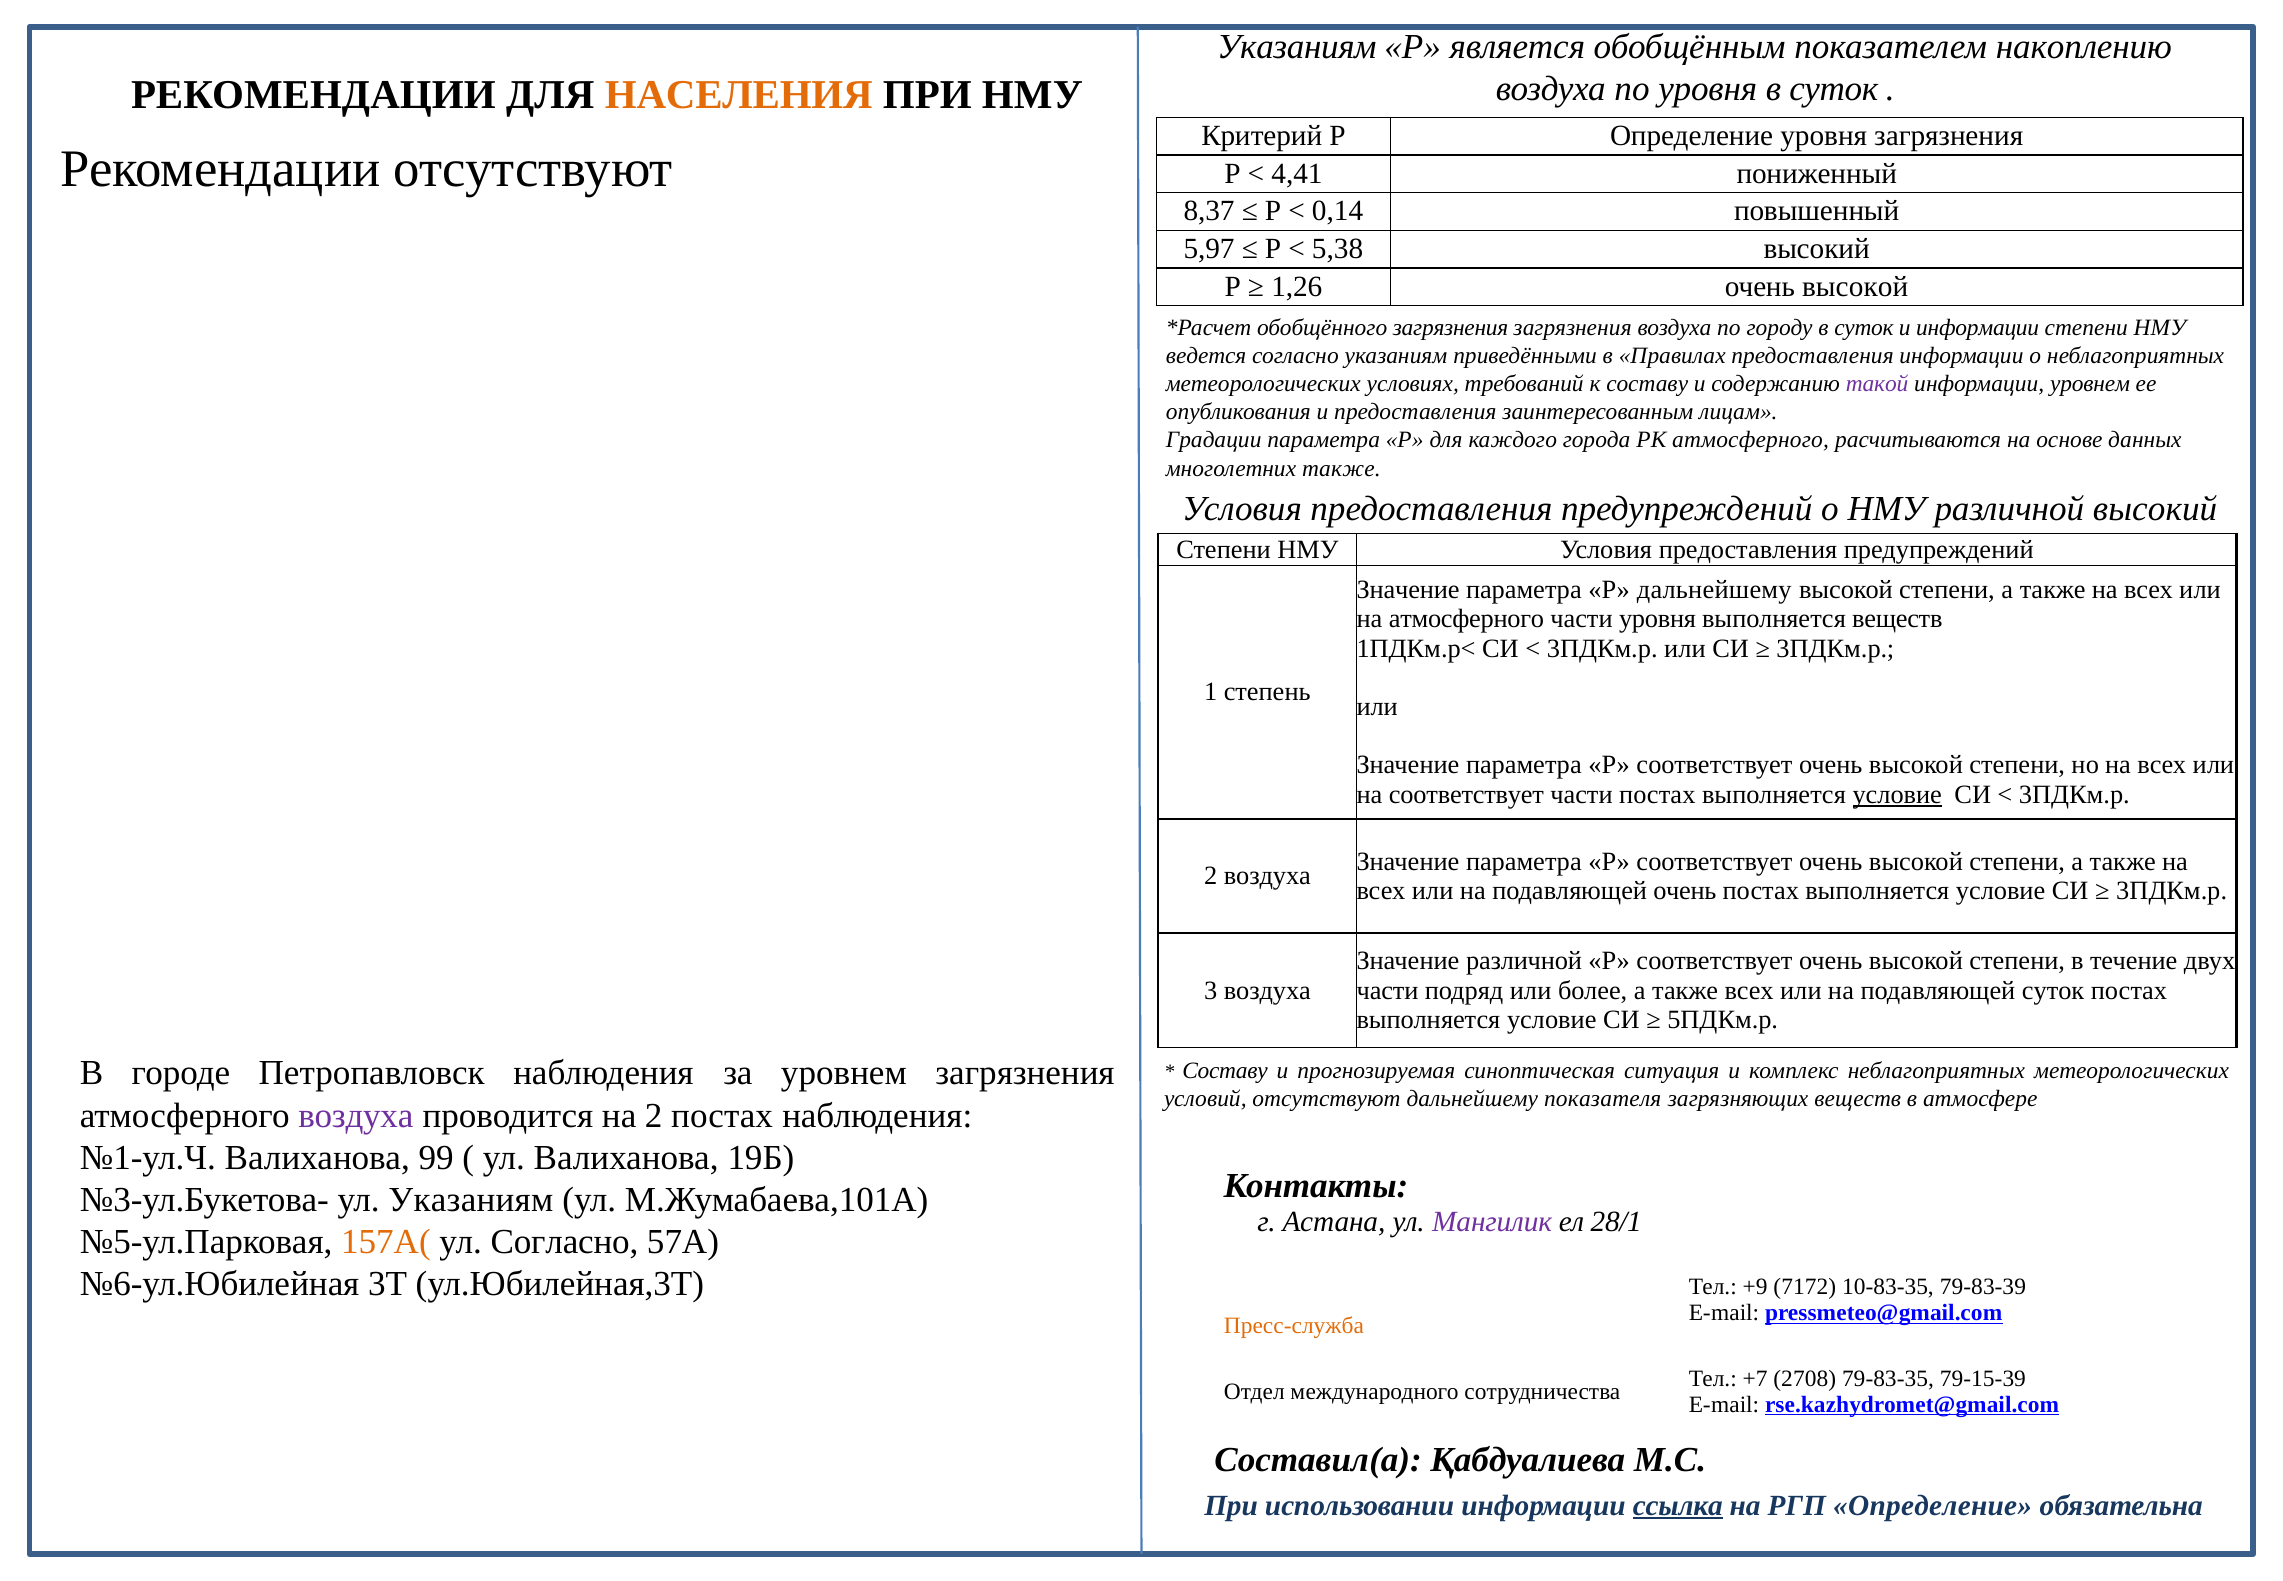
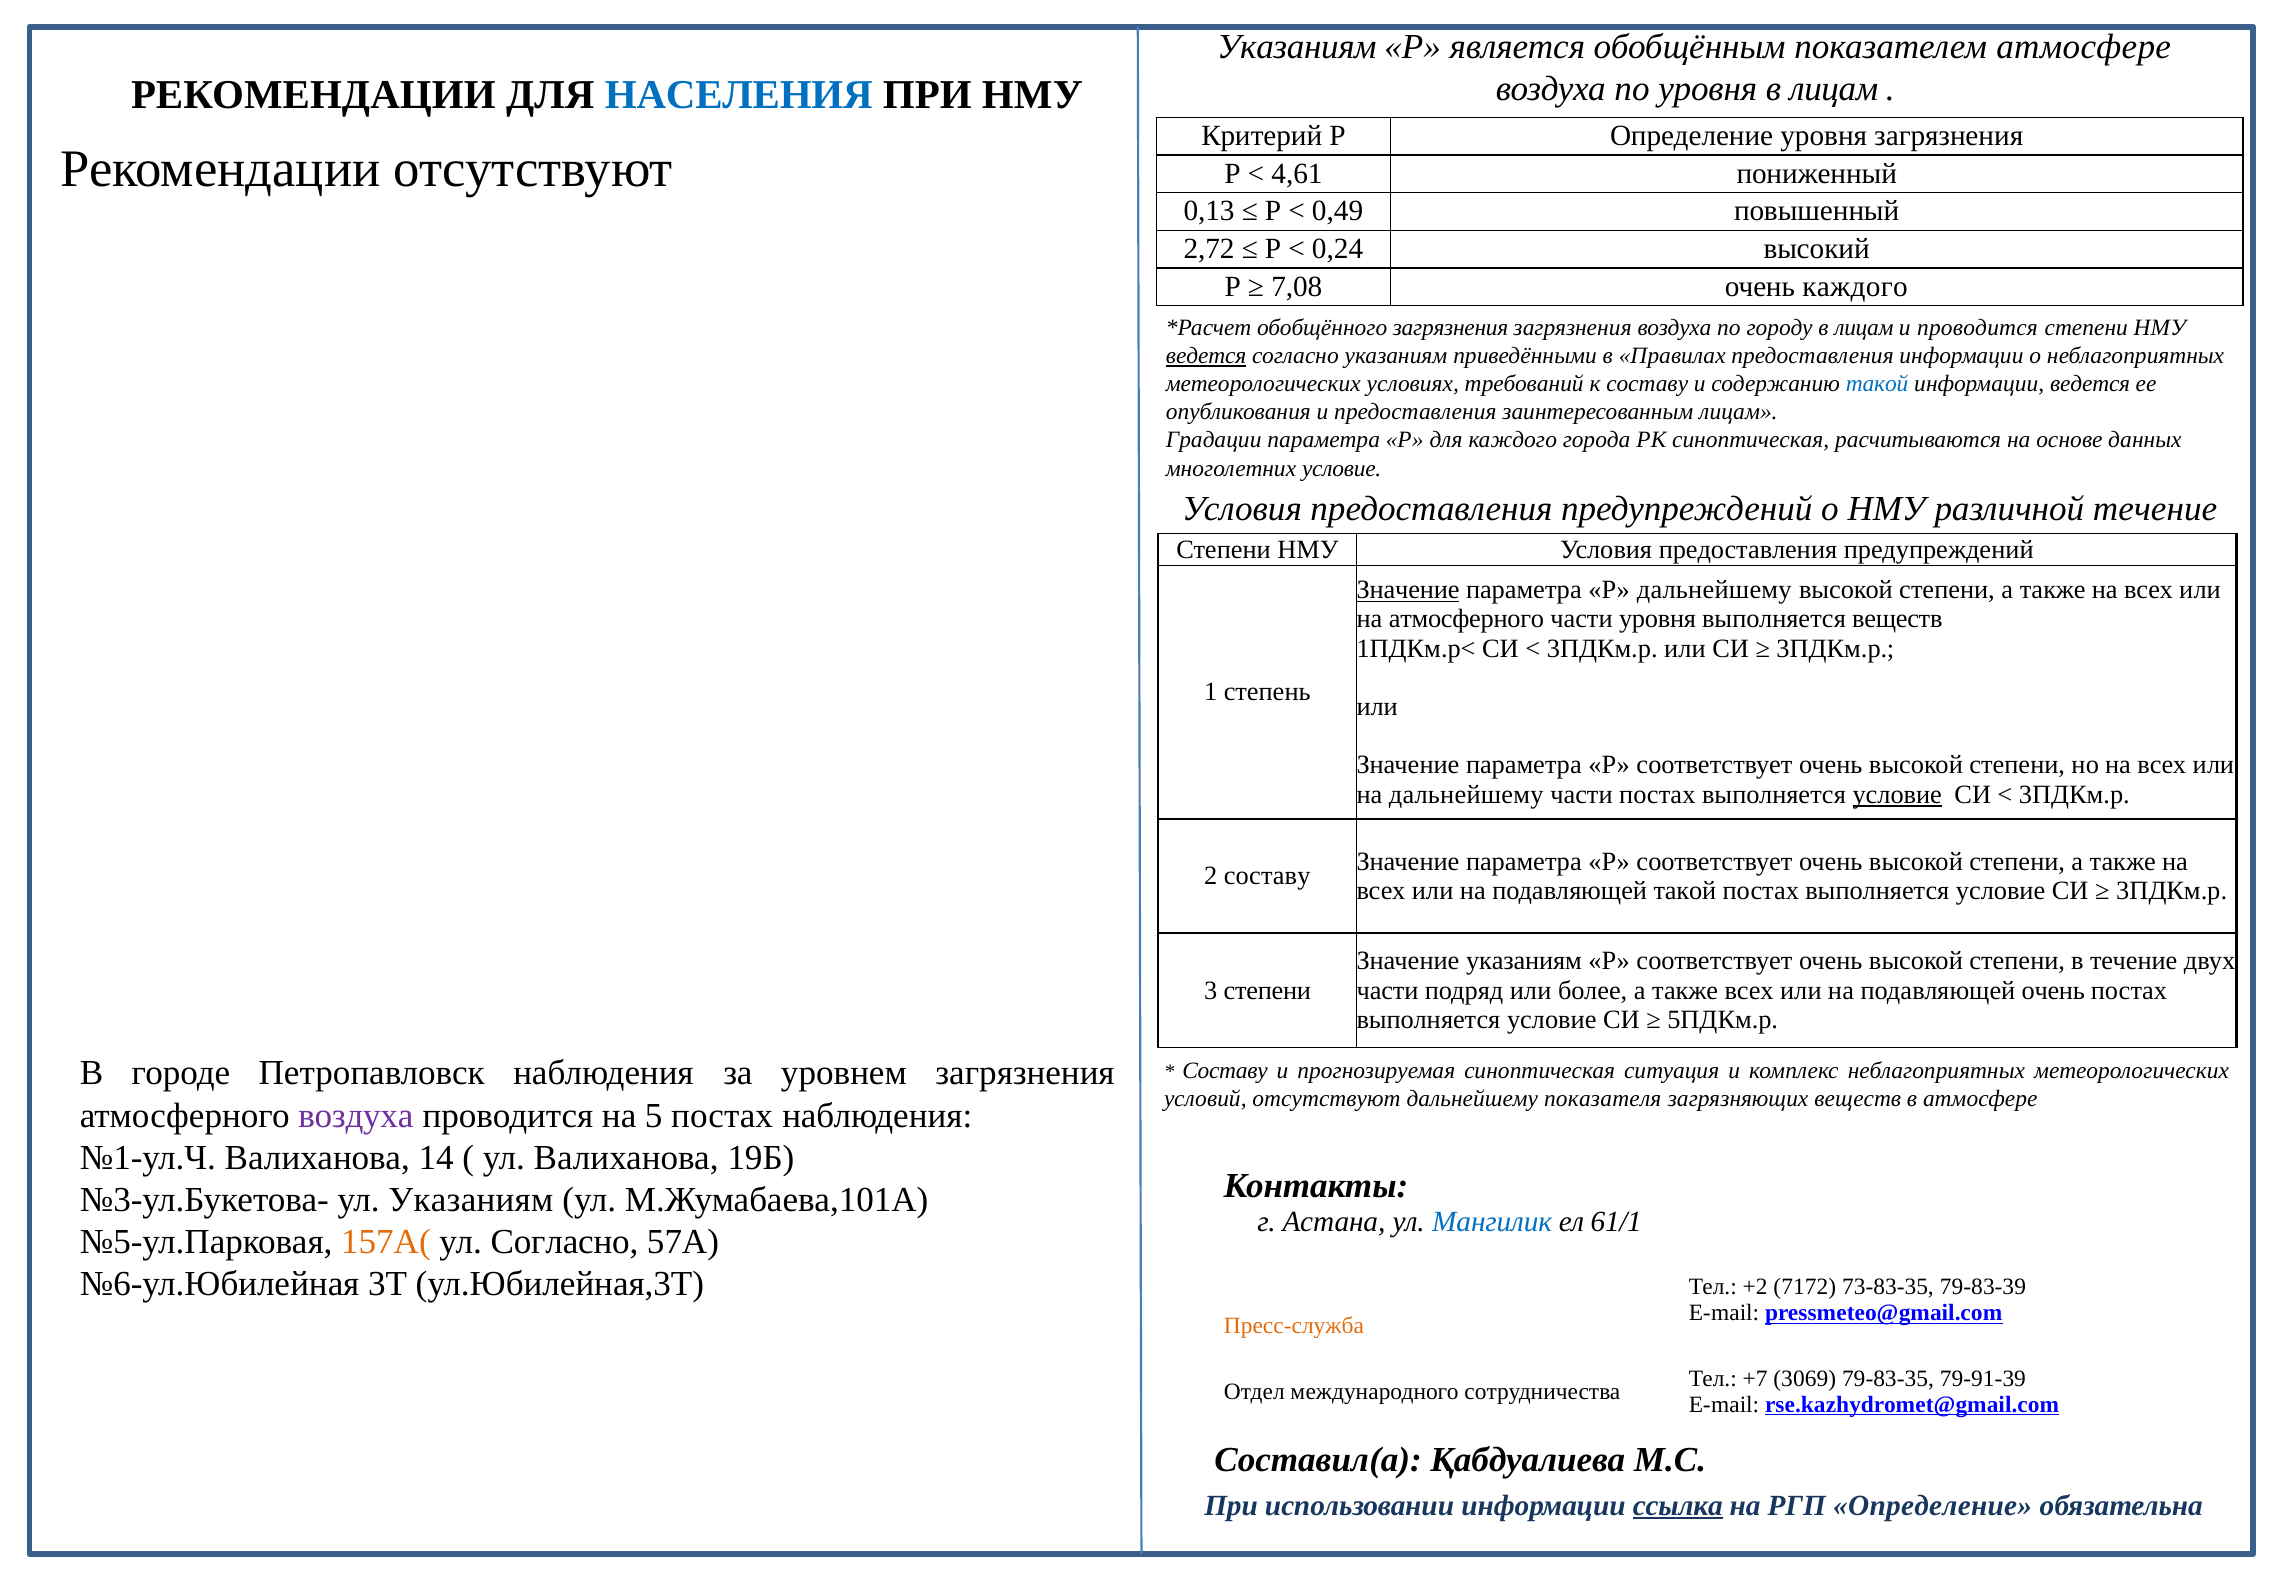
показателем накоплению: накоплению -> атмосфере (2084, 47)
суток: суток -> лицам (1834, 89)
НАСЕЛЕНИЯ colour: orange -> blue (739, 95)
4,41: 4,41 -> 4,61 (1297, 173)
8,37: 8,37 -> 0,13 (1209, 211)
0,14: 0,14 -> 0,49 (1338, 211)
5,97: 5,97 -> 2,72 (1209, 249)
5,38: 5,38 -> 0,24 (1338, 249)
1,26: 1,26 -> 7,08 (1297, 286)
высокой: высокой -> каждого (1855, 286)
городу в суток: суток -> лицам (1864, 328)
и информации: информации -> проводится (1977, 328)
ведется underline: none -> present (1206, 356)
такой colour: purple -> blue (1877, 384)
информации уровнем: уровнем -> ведется (2090, 384)
РК атмосферного: атмосферного -> синоптическая (1751, 440)
многолетних также: также -> условие (1342, 468)
различной высокий: высокий -> течение (2155, 509)
Значение underline: none -> present (1408, 590)
на соответствует: соответствует -> дальнейшему (1466, 794)
2 воздуха: воздуха -> составу (1267, 876)
подавляющей очень: очень -> такой (1685, 891)
Значение различной: различной -> указаниям (1524, 961)
3 воздуха: воздуха -> степени (1267, 990)
подавляющей суток: суток -> очень (2053, 990)
на 2: 2 -> 5 (654, 1115)
99: 99 -> 14 (436, 1157)
Мангилик colour: purple -> blue (1492, 1222)
28/1: 28/1 -> 61/1 (1616, 1222)
+9: +9 -> +2 (1755, 1287)
10-83-35: 10-83-35 -> 73-83-35 (1888, 1287)
2708: 2708 -> 3069 (1805, 1378)
79-15-39: 79-15-39 -> 79-91-39 (1983, 1378)
